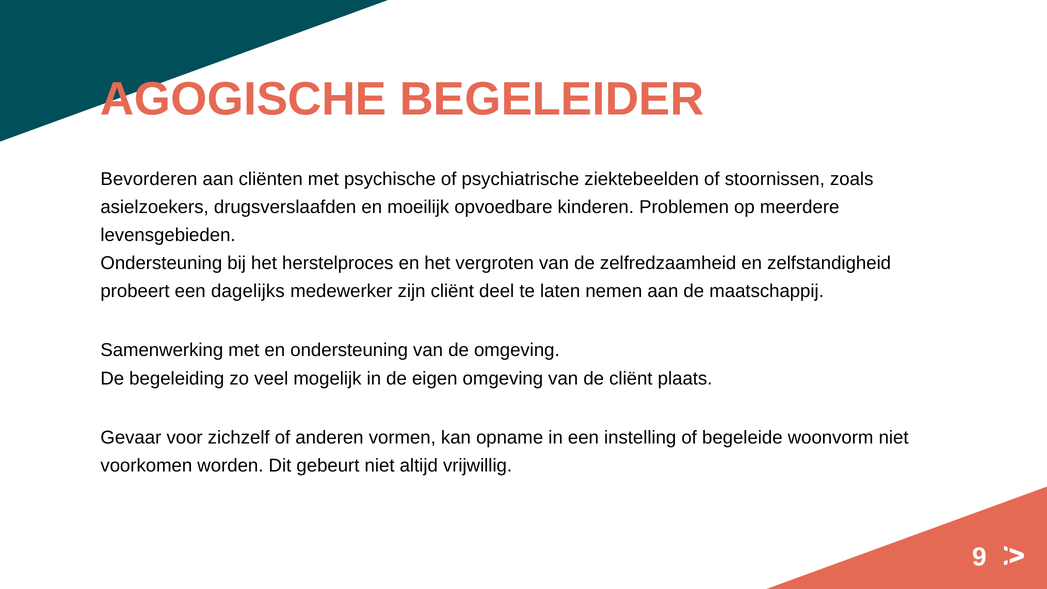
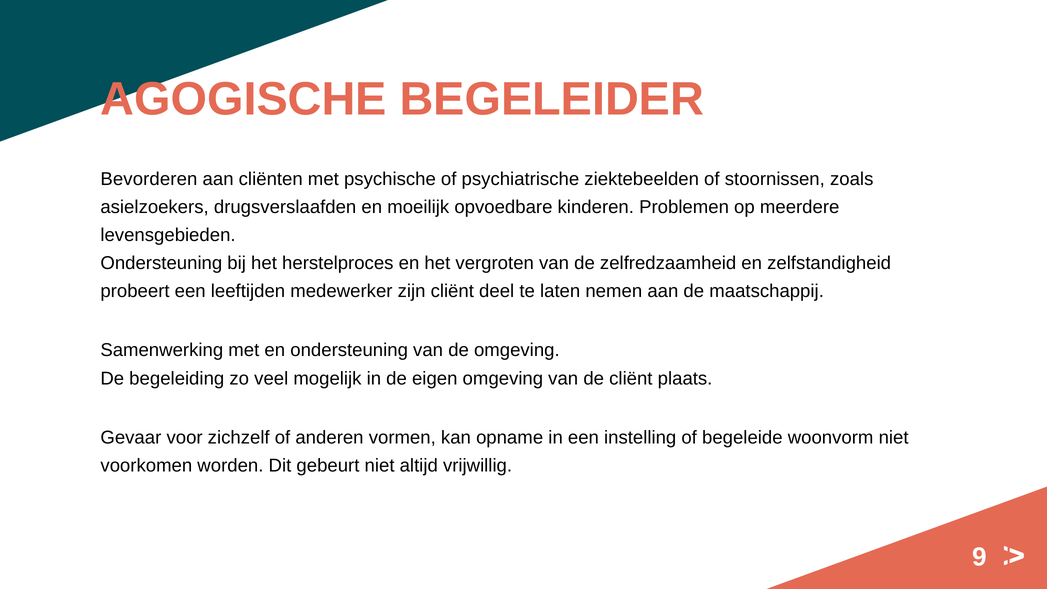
dagelijks: dagelijks -> leeftijden (248, 291)
